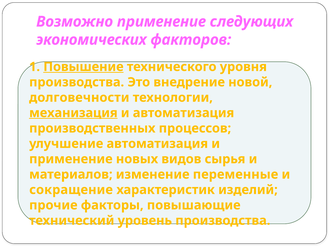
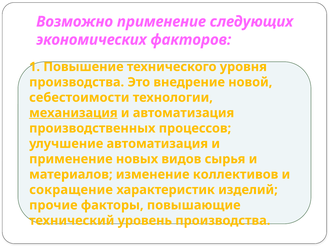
Повышение underline: present -> none (83, 67)
долговечности: долговечности -> себестоимости (79, 97)
переменные: переменные -> коллективов (236, 174)
